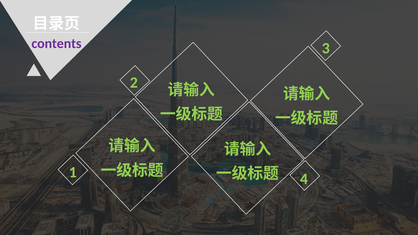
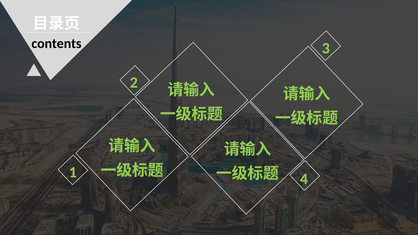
contents colour: purple -> black (56, 43)
